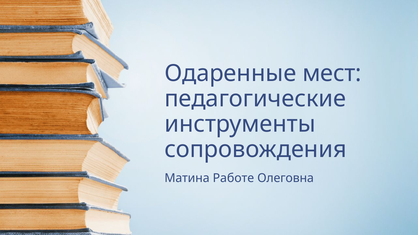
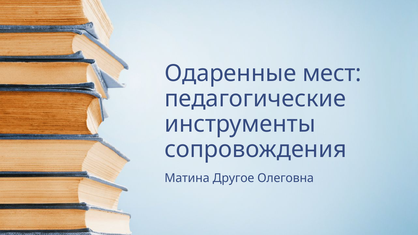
Работе: Работе -> Другое (233, 178)
